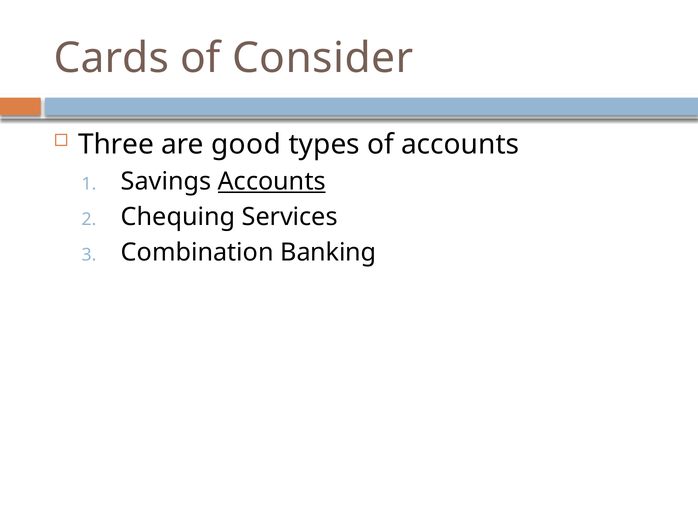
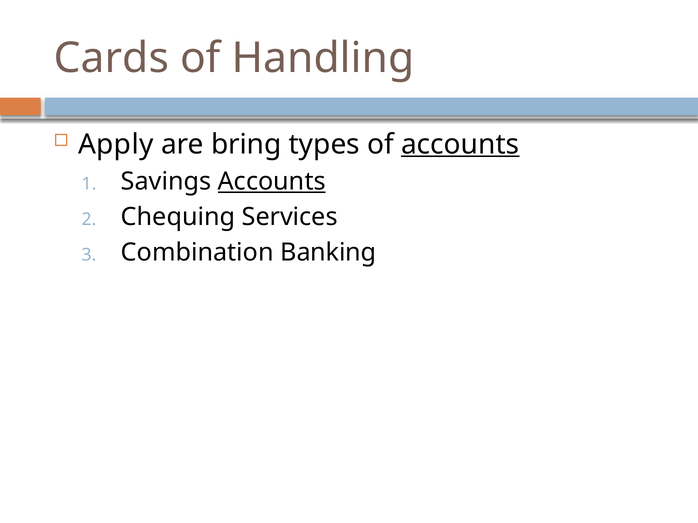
Consider: Consider -> Handling (323, 58)
Three: Three -> Apply (116, 144)
good: good -> bring (246, 144)
accounts underline: none -> present (460, 144)
